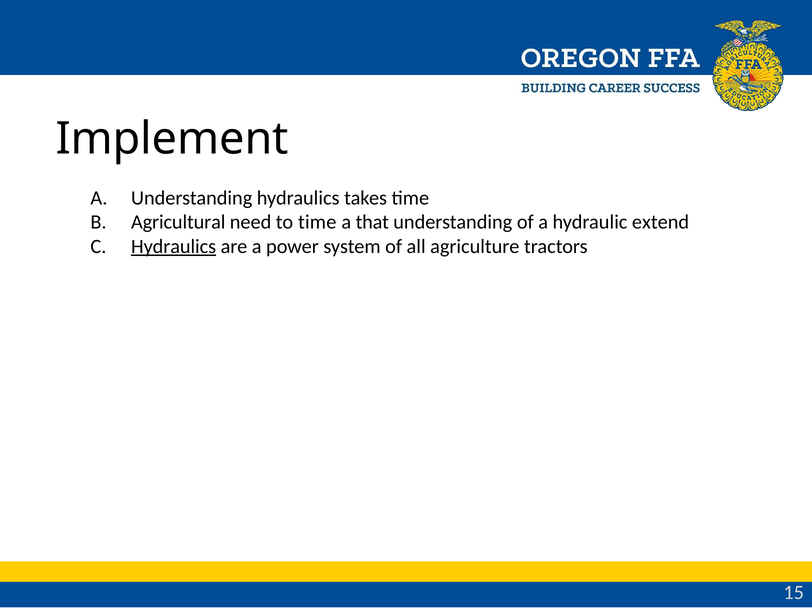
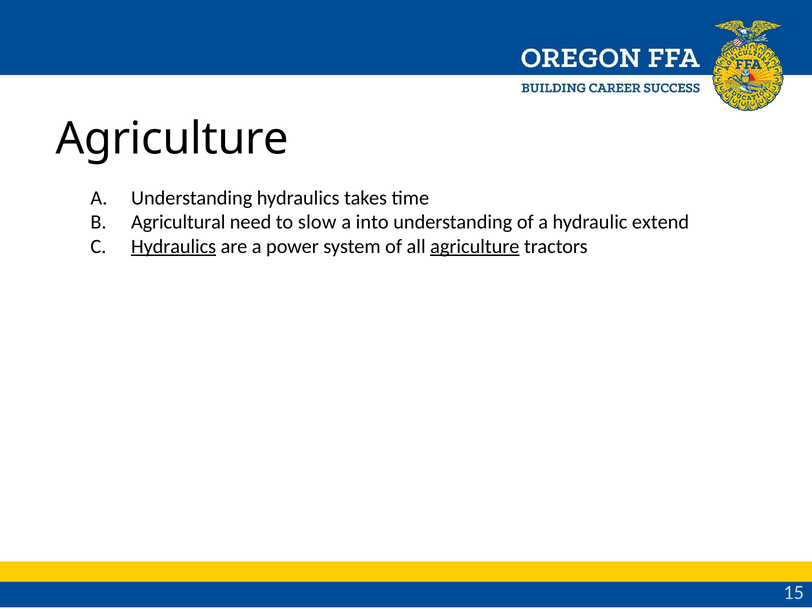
Implement: Implement -> Agriculture (172, 139)
to time: time -> slow (317, 222)
that: that -> into (372, 222)
agriculture underline: none -> present (475, 247)
